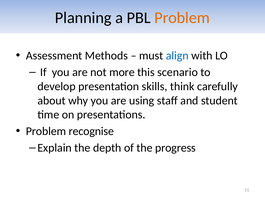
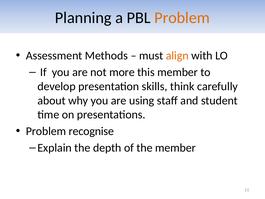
align colour: blue -> orange (177, 56)
this scenario: scenario -> member (178, 72)
the progress: progress -> member (175, 148)
